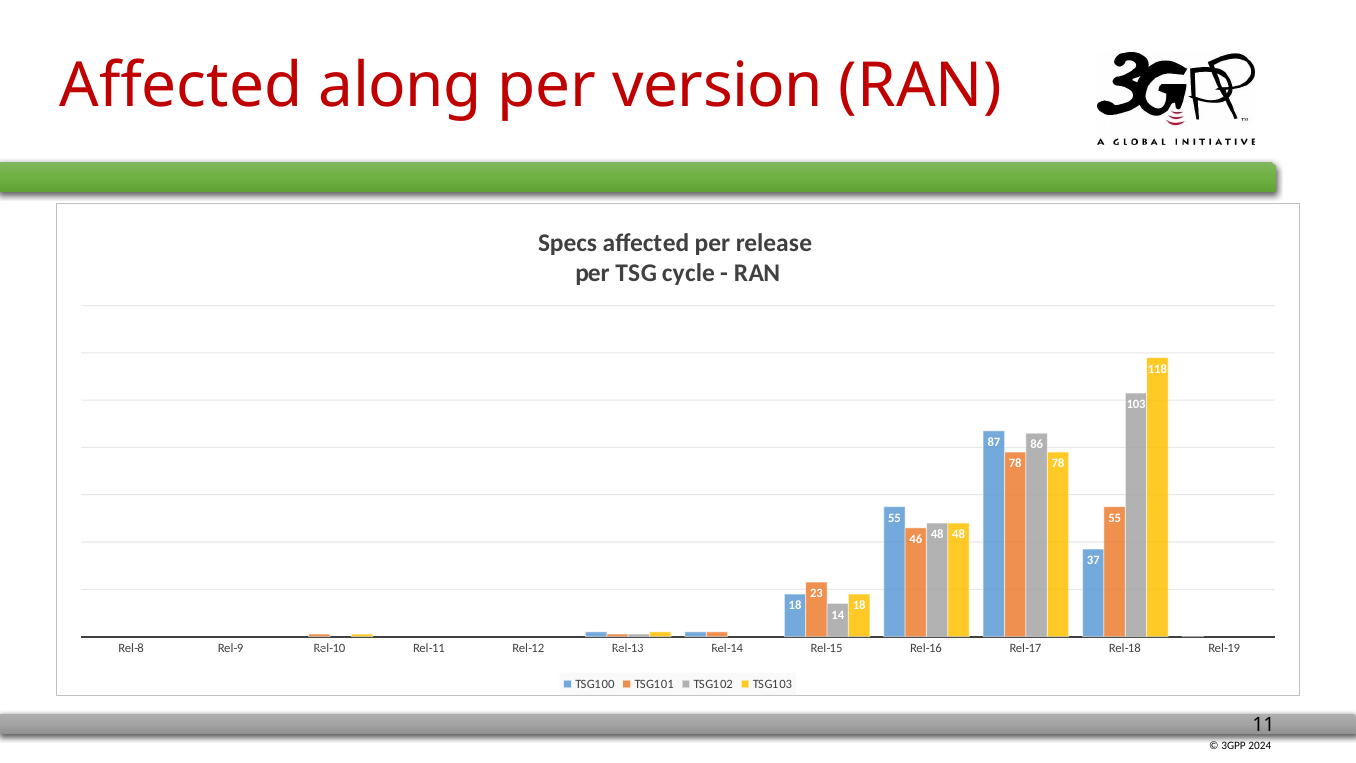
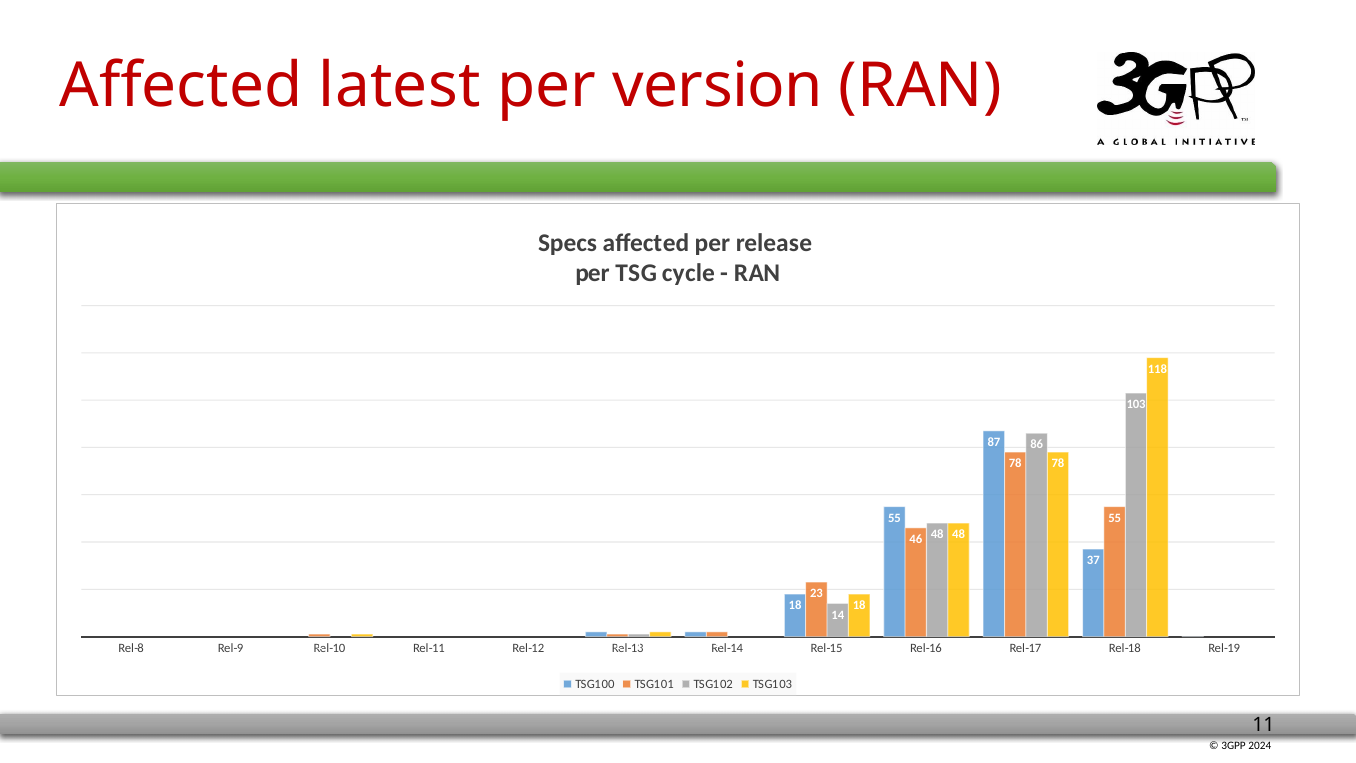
along: along -> latest (400, 86)
